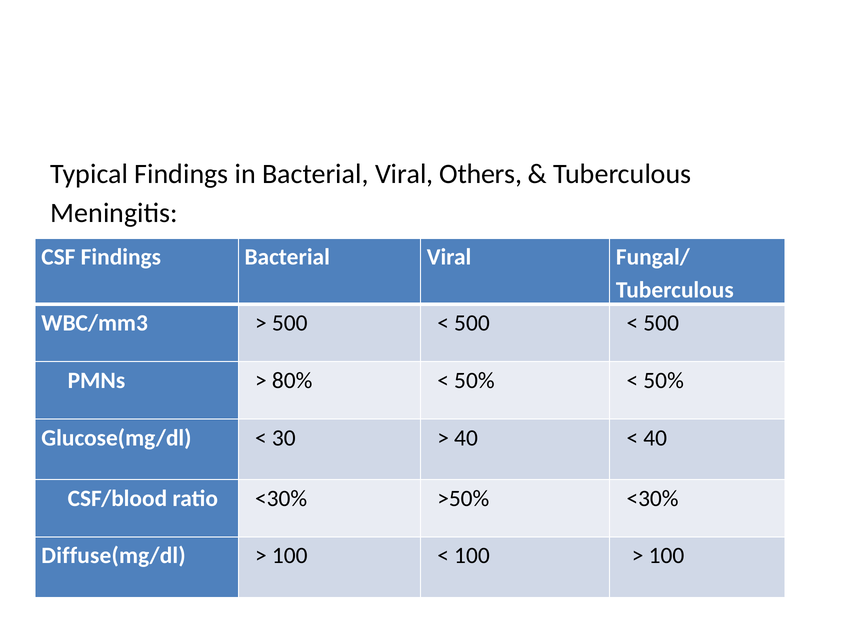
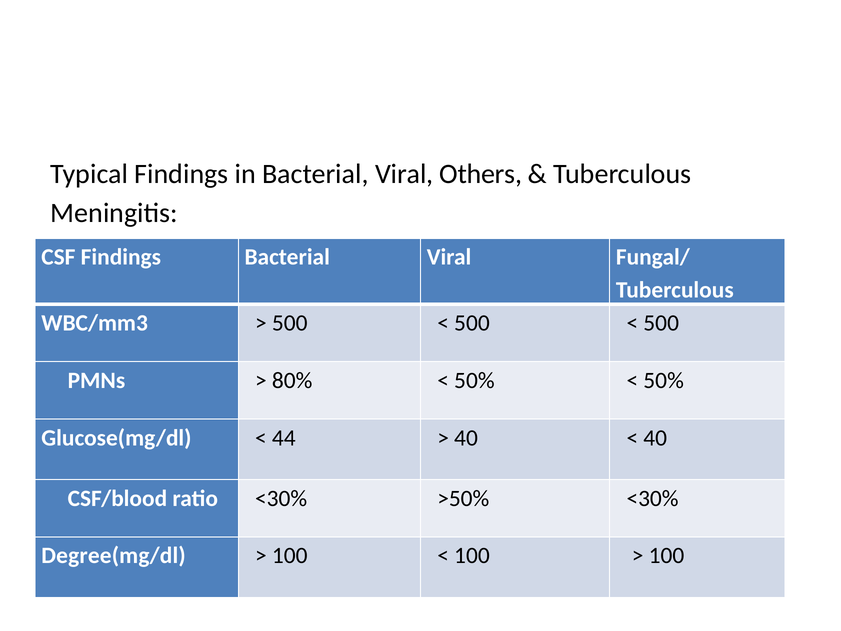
30: 30 -> 44 (284, 438)
Diffuse(mg/dl: Diffuse(mg/dl -> Degree(mg/dl (114, 555)
